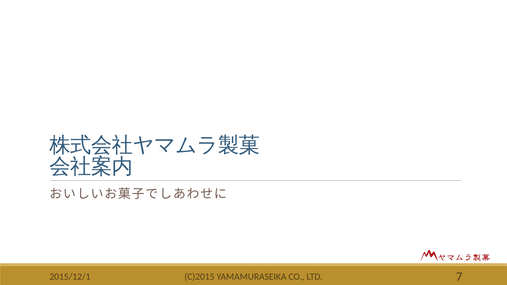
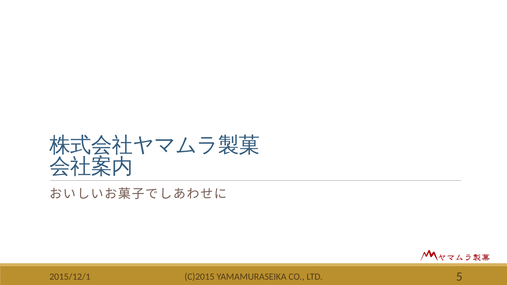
7: 7 -> 5 (459, 277)
